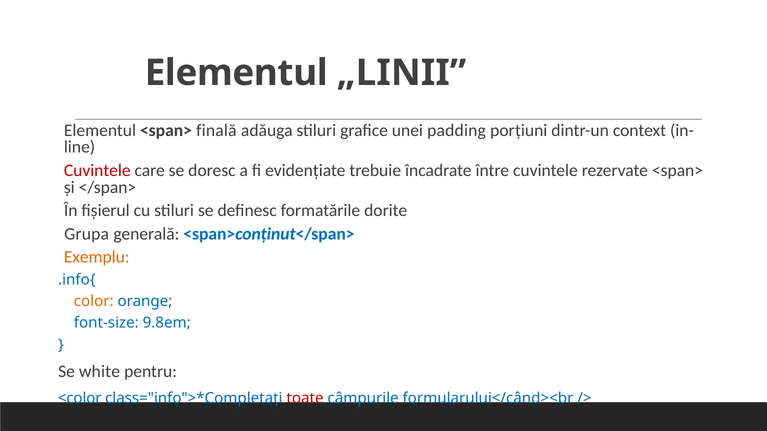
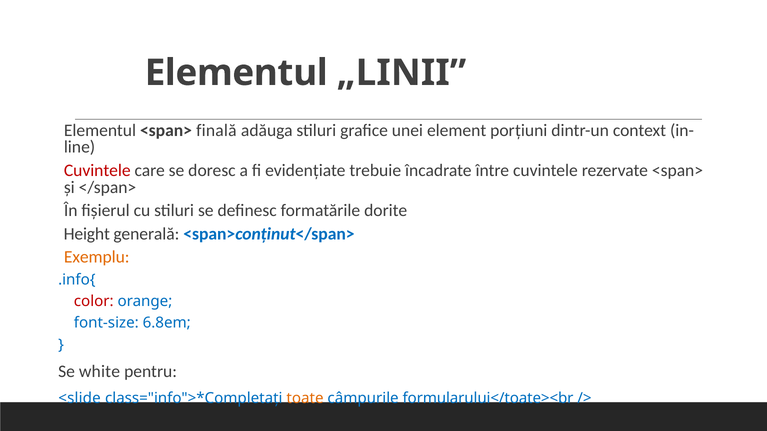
padding: padding -> element (457, 130)
Grupa: Grupa -> Height (87, 234)
color colour: orange -> red (94, 302)
9.8em: 9.8em -> 6.8em (167, 323)
<color: <color -> <slide (80, 399)
toate colour: red -> orange (305, 399)
formularului</când><br: formularului</când><br -> formularului</toate><br (488, 399)
